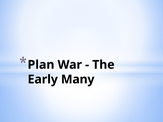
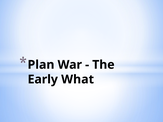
Many: Many -> What (78, 80)
